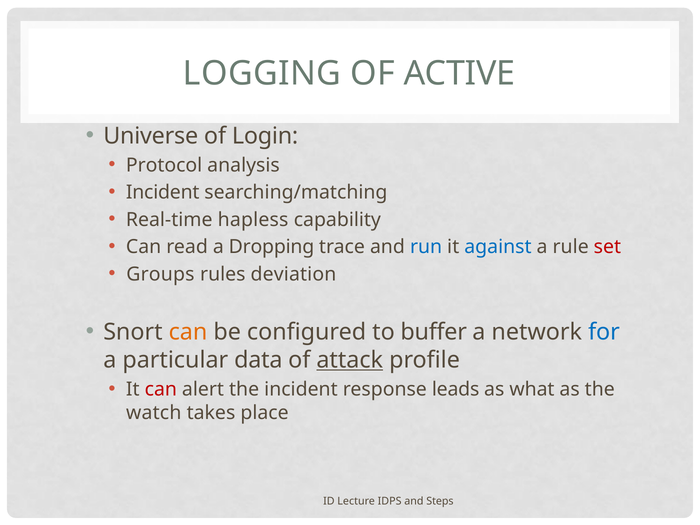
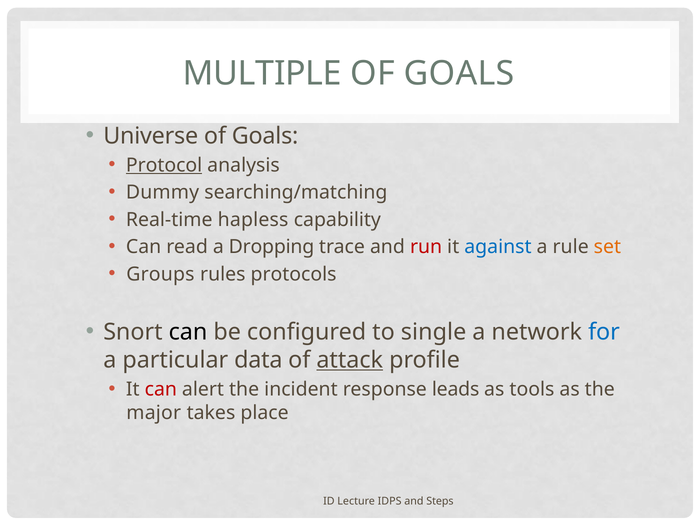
LOGGING: LOGGING -> MULTIPLE (262, 73)
ACTIVE: ACTIVE -> GOALS (459, 73)
Login: Login -> Goals (265, 136)
Protocol underline: none -> present (164, 165)
Incident: Incident -> Dummy (163, 192)
run colour: blue -> red (426, 247)
set colour: red -> orange (607, 247)
deviation: deviation -> protocols (294, 274)
can colour: orange -> black (188, 332)
buffer: buffer -> single (434, 332)
what: what -> tools (532, 389)
watch: watch -> major (154, 413)
